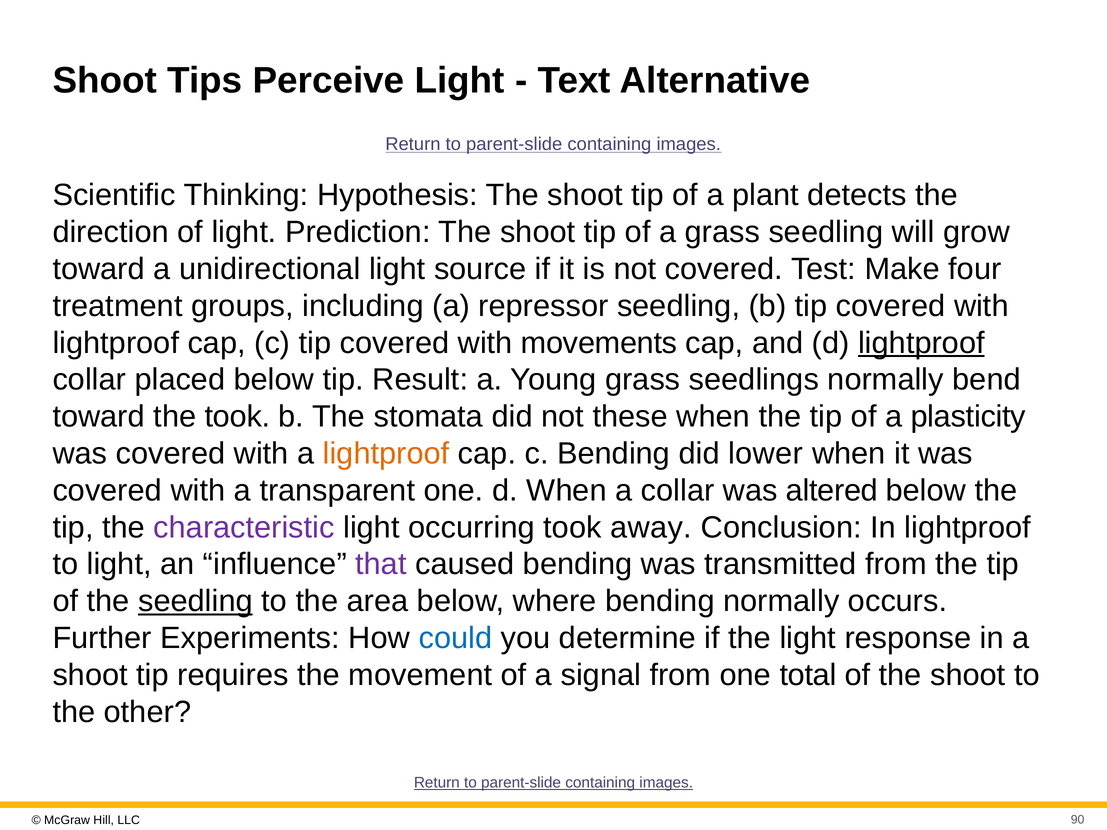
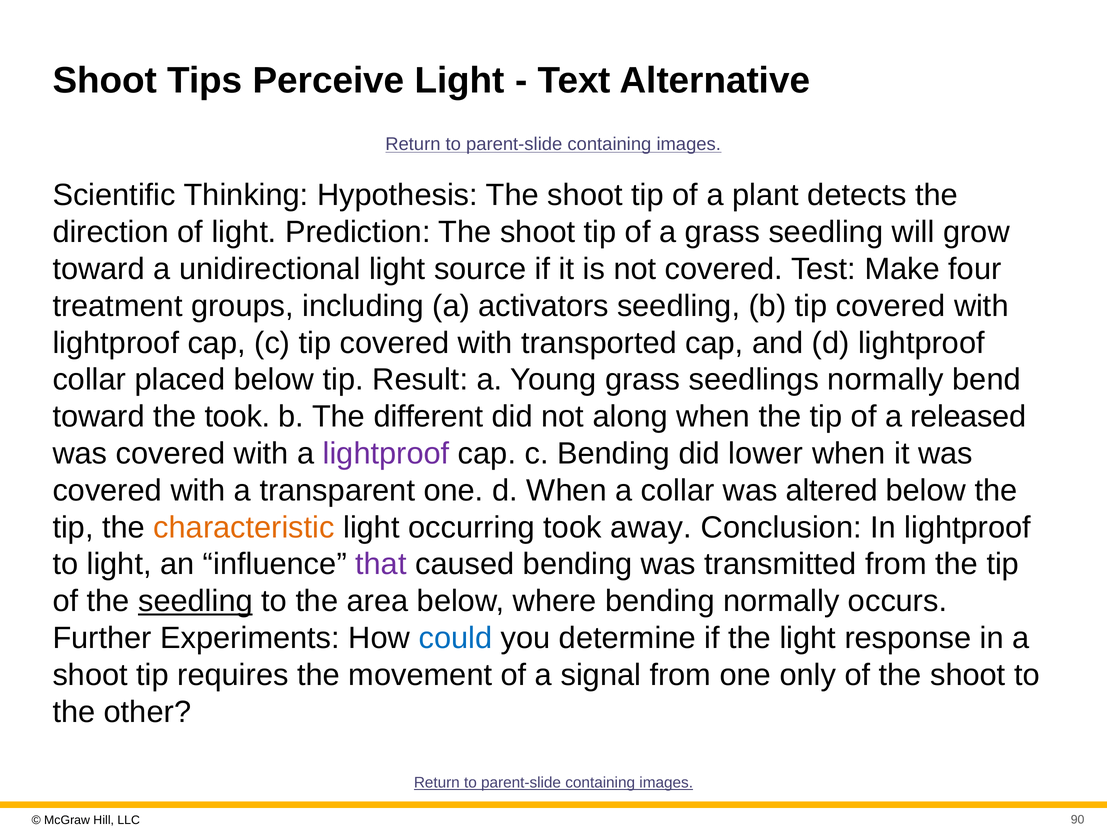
repressor: repressor -> activators (544, 306)
movements: movements -> transported (599, 343)
lightproof underline: present -> none (921, 343)
stomata: stomata -> different (428, 417)
these: these -> along (630, 417)
plasticity: plasticity -> released (968, 417)
lightproof colour: orange -> purple (386, 454)
characteristic colour: purple -> orange (244, 528)
total: total -> only (808, 675)
